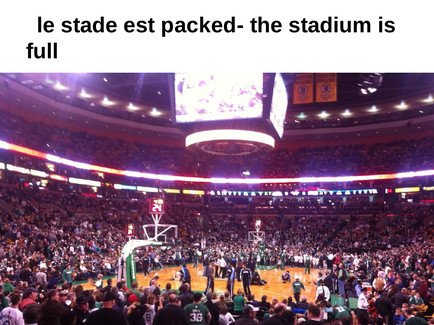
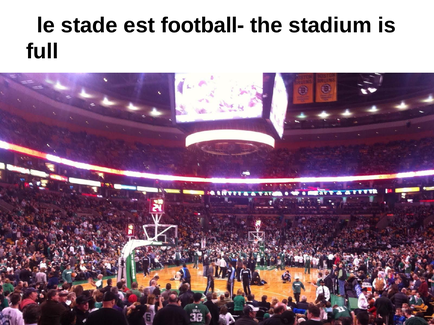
packed-: packed- -> football- (203, 25)
